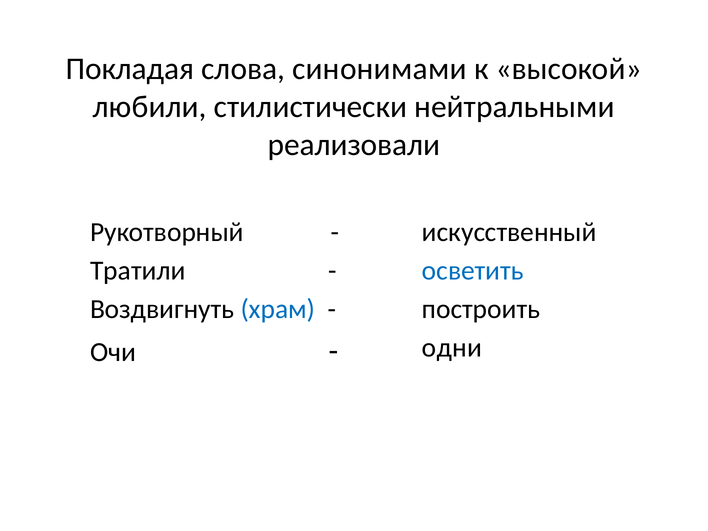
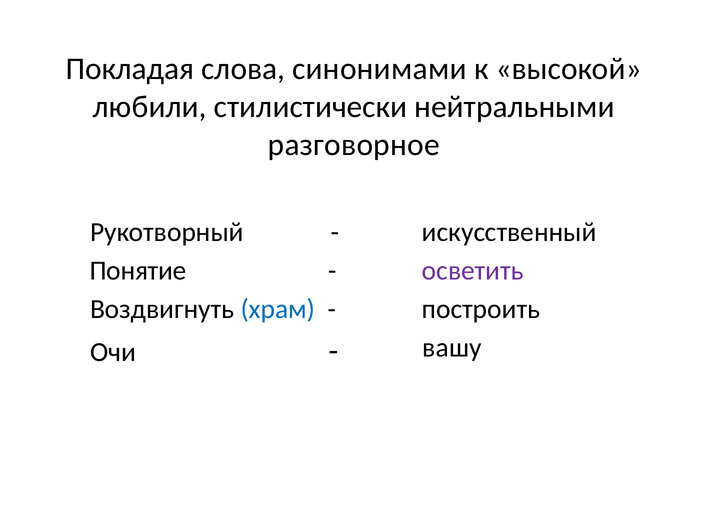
реализовали: реализовали -> разговорное (354, 145)
Тратили: Тратили -> Понятие (138, 271)
осветить colour: blue -> purple (473, 271)
одни: одни -> вашу (452, 348)
